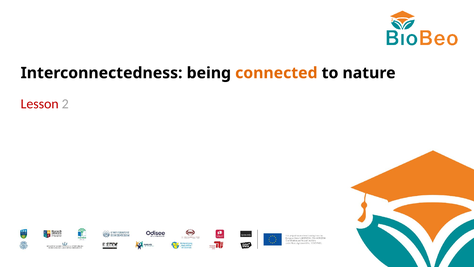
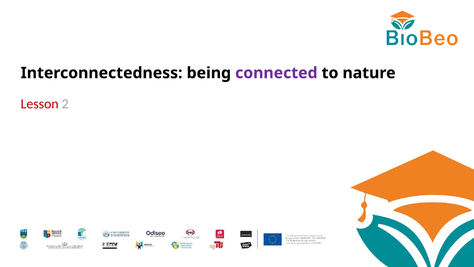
connected colour: orange -> purple (276, 73)
